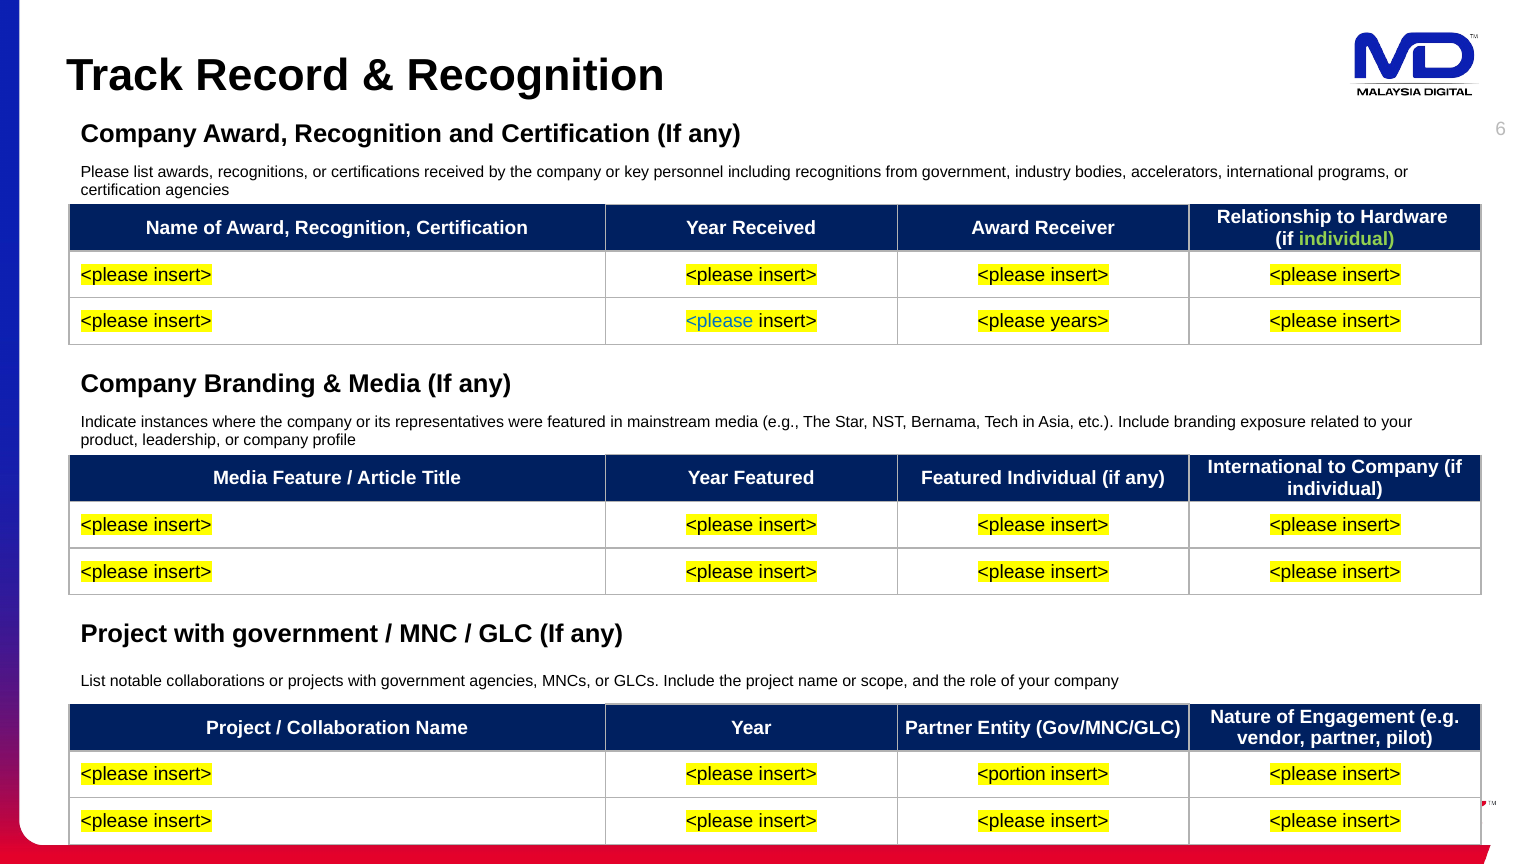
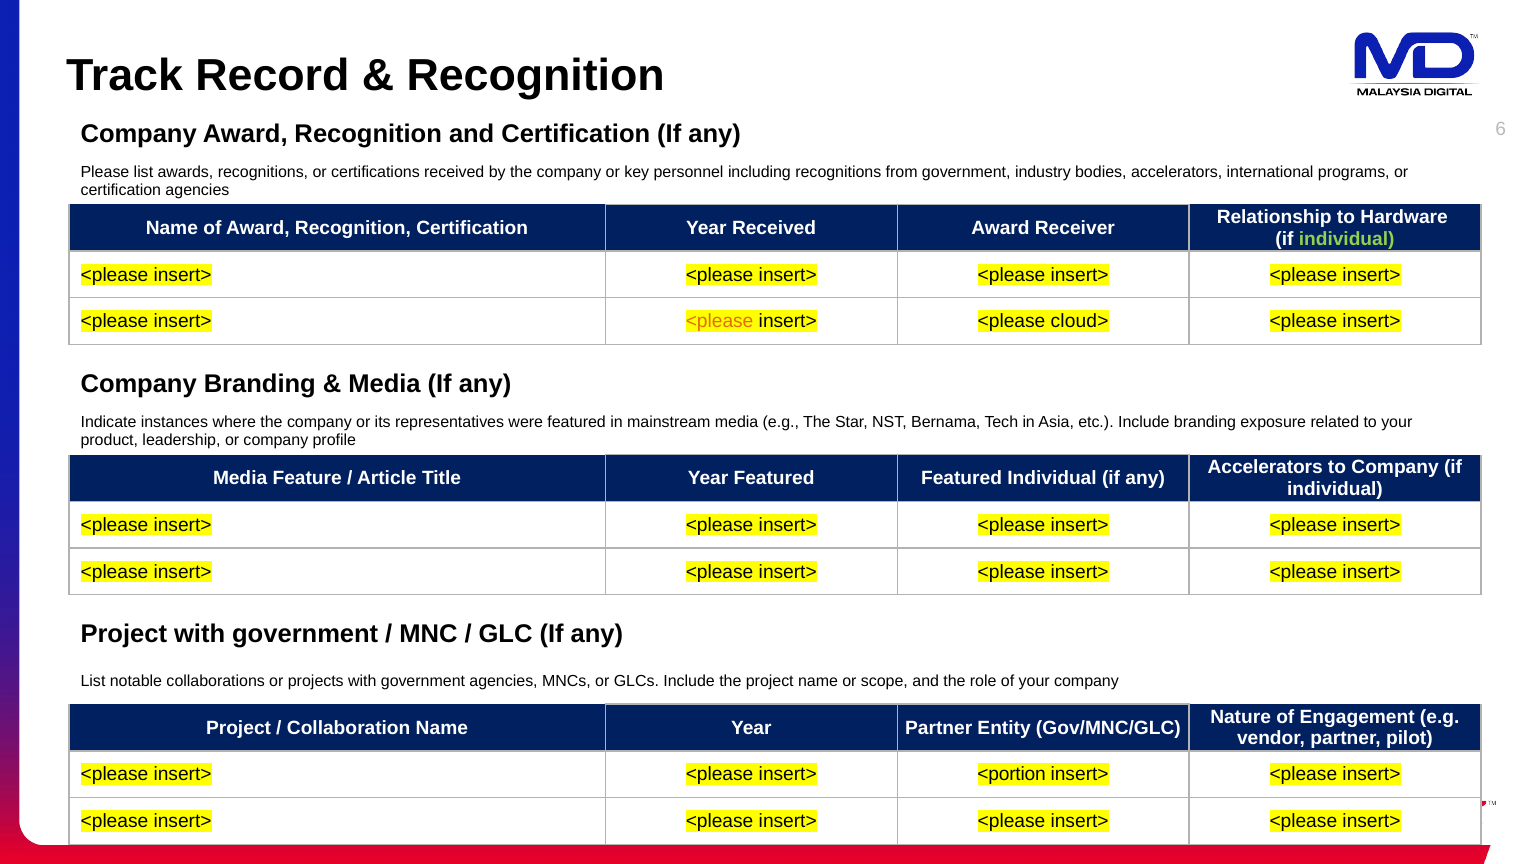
<please colour: blue -> orange (720, 321)
years>: years> -> cloud> (1080, 321)
International: International -> Accelerators (1265, 468)
